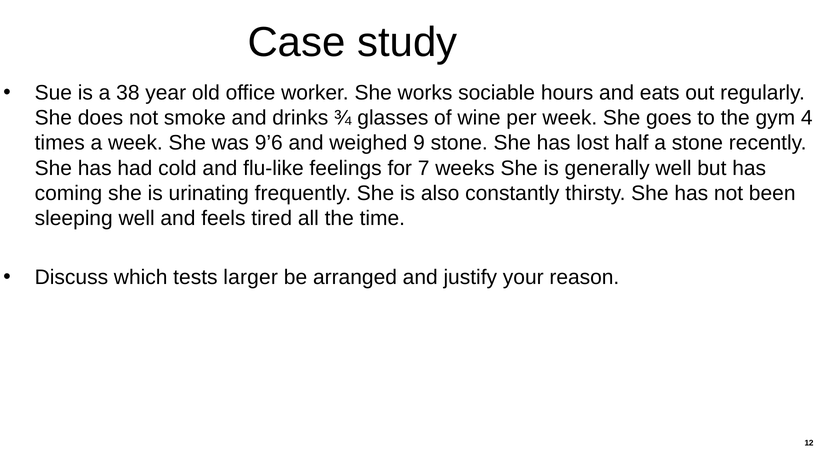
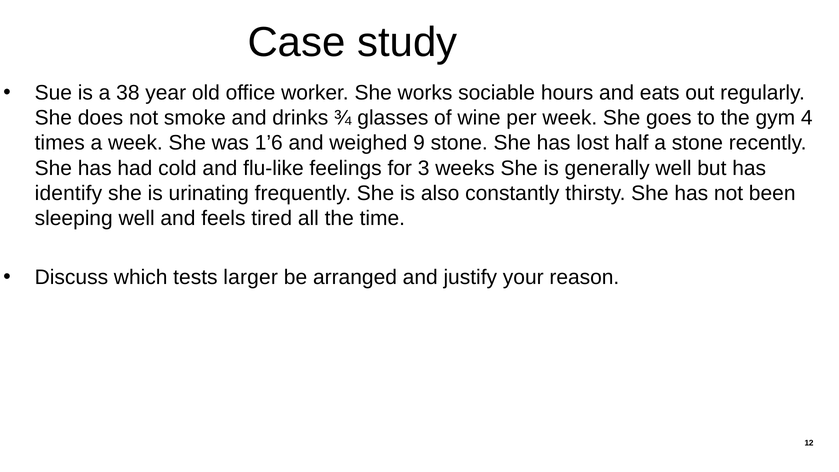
9’6: 9’6 -> 1’6 (269, 143)
7: 7 -> 3 (424, 168)
coming: coming -> identify (68, 193)
